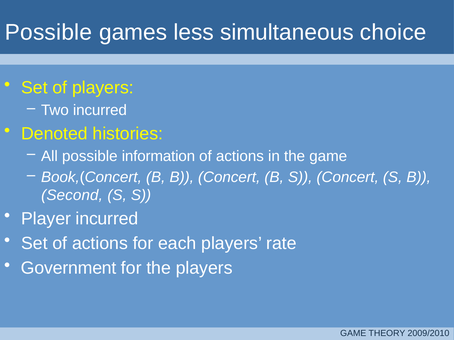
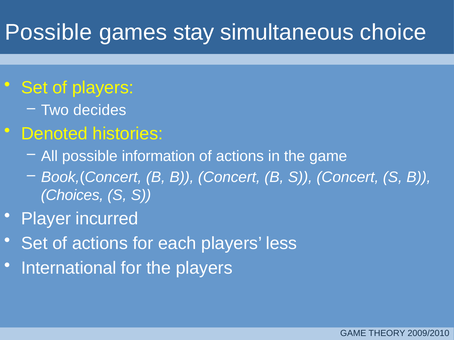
less: less -> stay (194, 32)
Two incurred: incurred -> decides (100, 110)
Second: Second -> Choices (72, 196)
rate: rate -> less (281, 244)
Government: Government -> International (69, 268)
